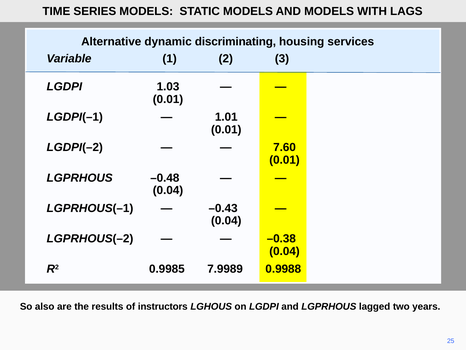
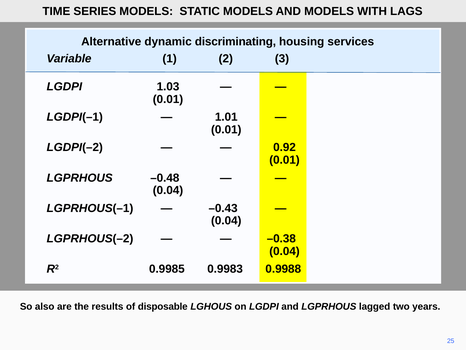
7.60: 7.60 -> 0.92 (285, 147)
7.9989: 7.9989 -> 0.9983 (225, 269)
instructors: instructors -> disposable (163, 306)
